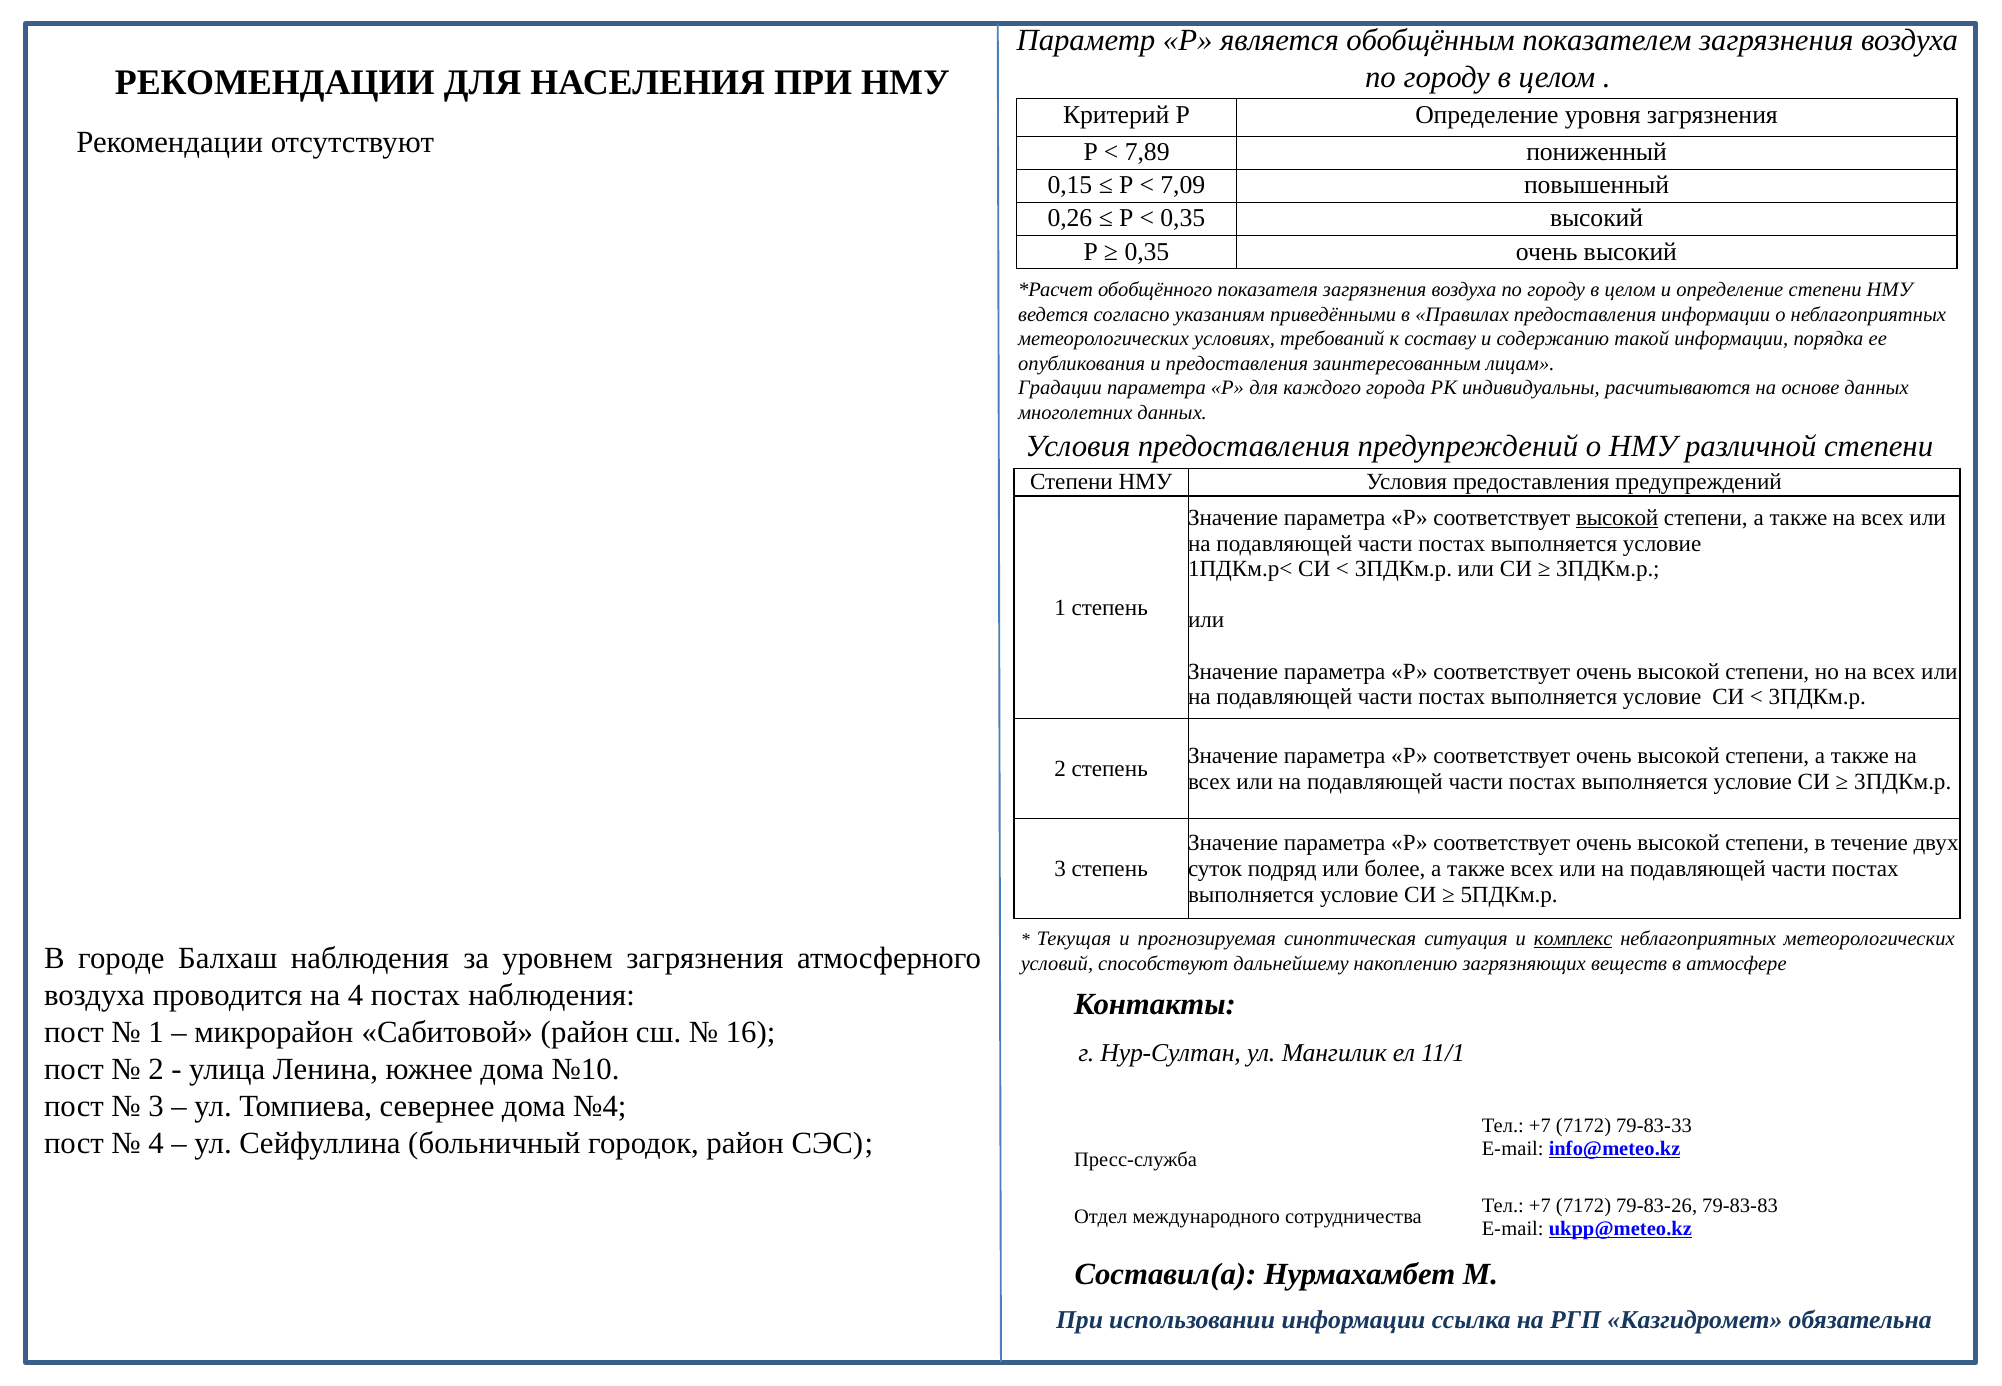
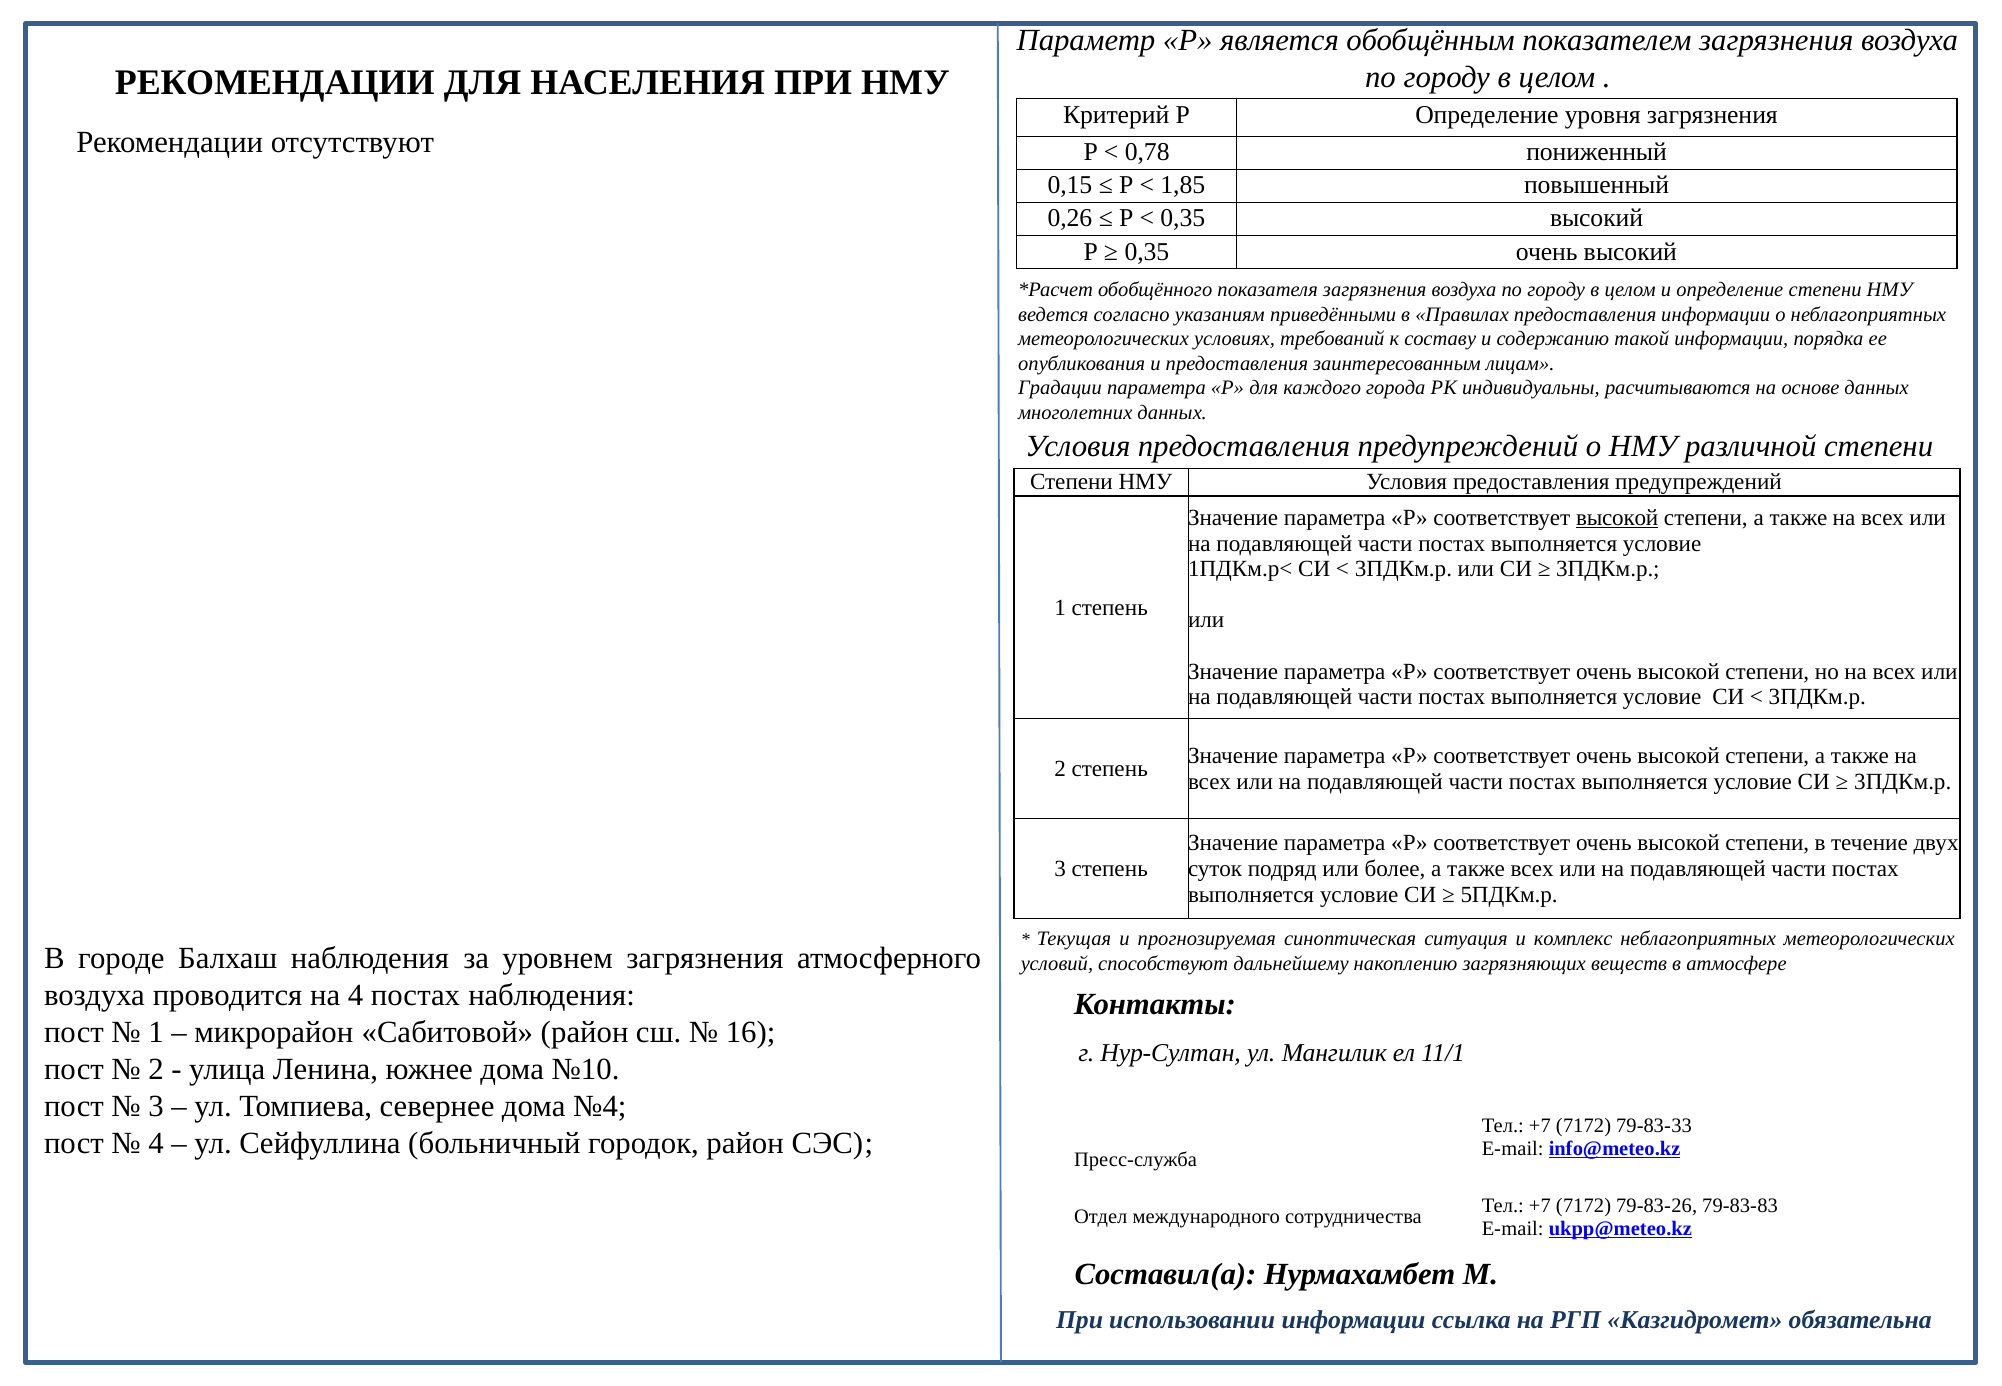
7,89: 7,89 -> 0,78 (1147, 152)
7,09: 7,09 -> 1,85 (1183, 185)
комплекс underline: present -> none (1573, 939)
